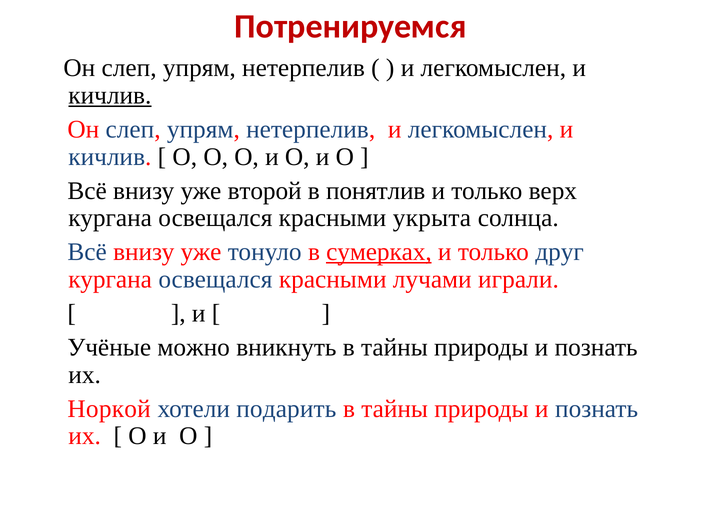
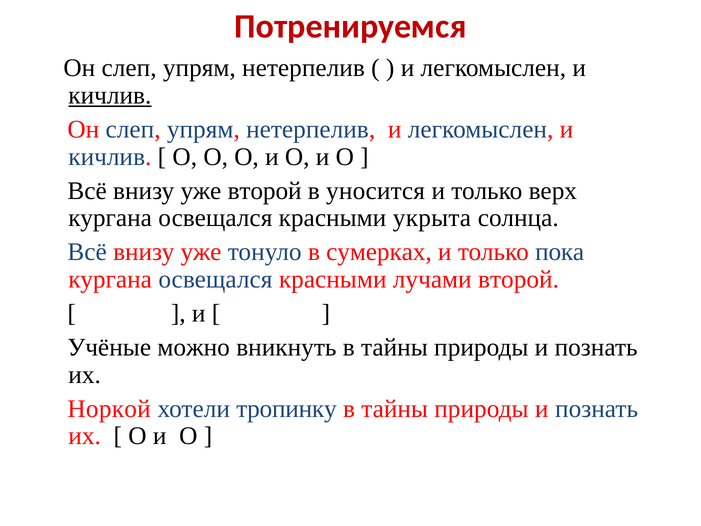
понятлив: понятлив -> уносится (376, 191)
сумерках underline: present -> none (379, 252)
друг: друг -> пока (560, 252)
лучами играли: играли -> второй (519, 279)
подарить: подарить -> тропинку (286, 408)
